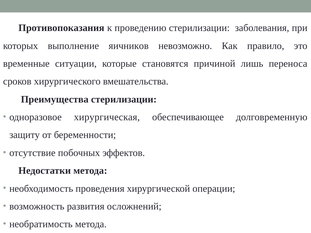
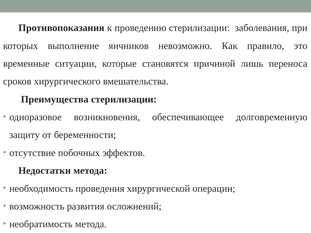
хирургическая: хирургическая -> возникновения (107, 117)
